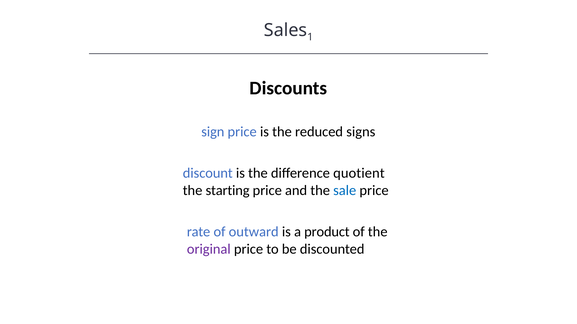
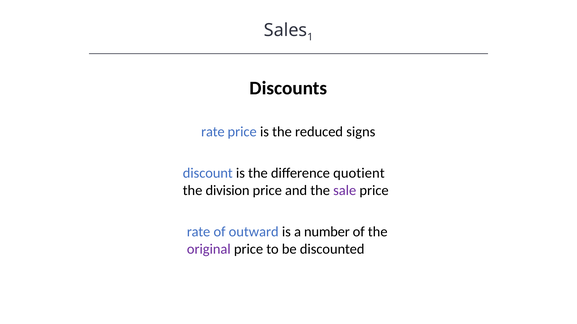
sign: sign -> rate (213, 132)
starting: starting -> division (228, 191)
sale colour: blue -> purple (345, 191)
product: product -> number (327, 232)
